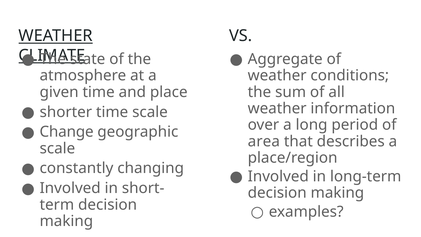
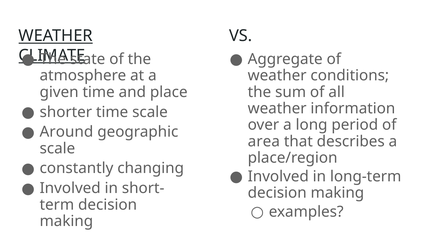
Change: Change -> Around (66, 132)
